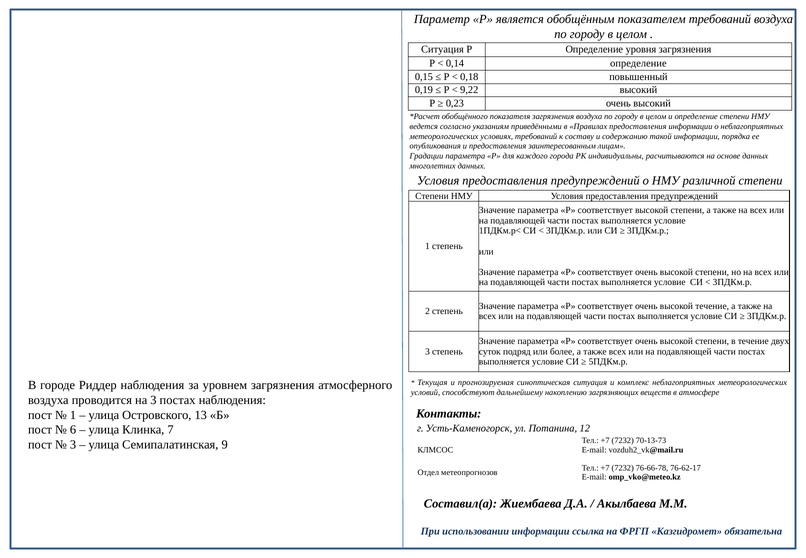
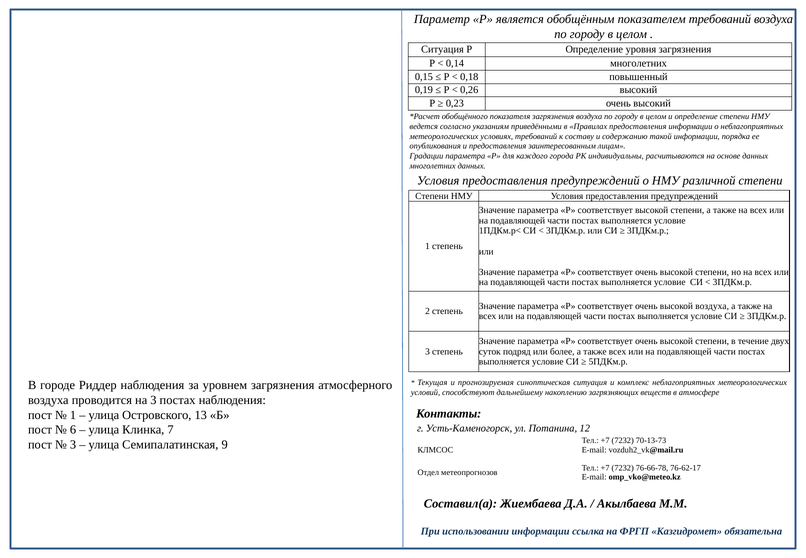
0,14 определение: определение -> многолетних (638, 63)
9,22: 9,22 -> 0,26 (469, 90)
высокой течение: течение -> воздуха (712, 306)
